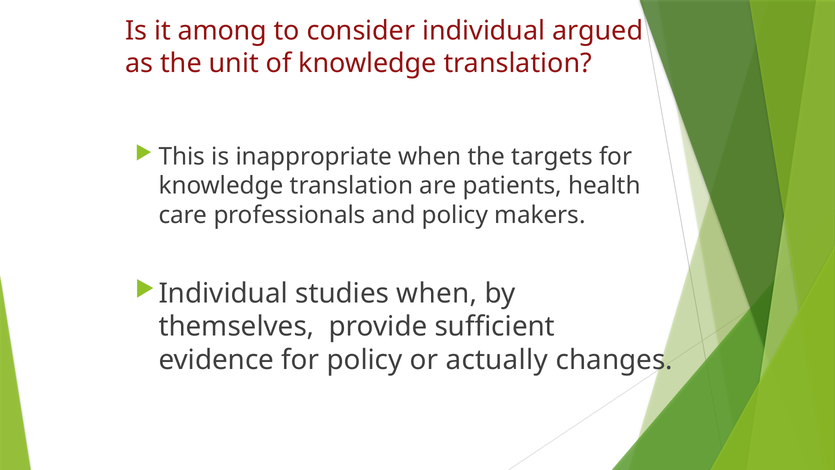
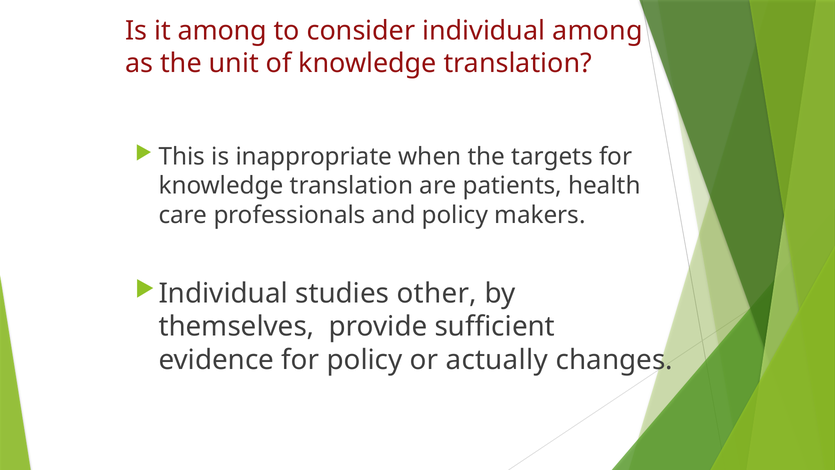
individual argued: argued -> among (598, 31)
studies when: when -> other (437, 293)
